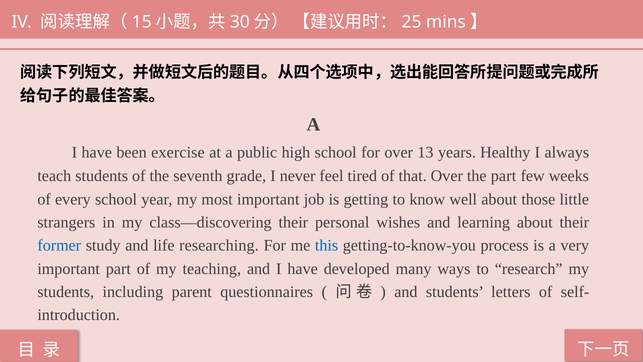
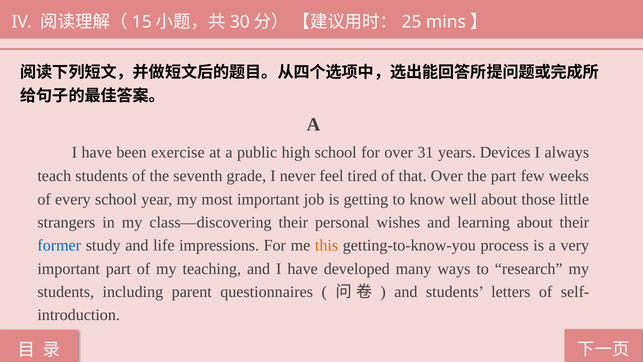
13: 13 -> 31 (425, 152)
Healthy: Healthy -> Devices (505, 152)
researching: researching -> impressions (219, 245)
this colour: blue -> orange (327, 245)
